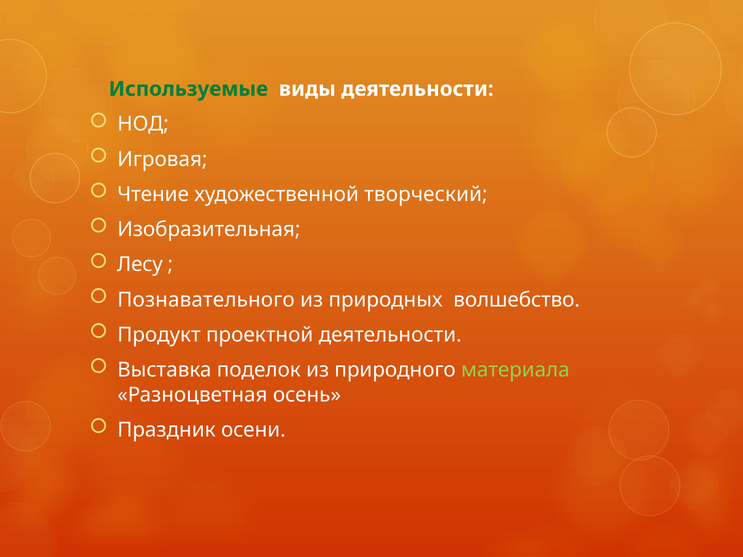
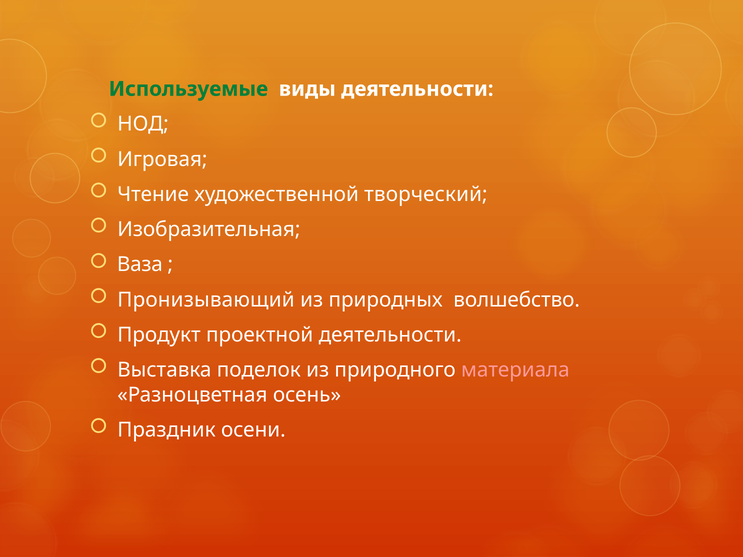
Лесу: Лесу -> Ваза (140, 265)
Познавательного: Познавательного -> Пронизывающий (206, 300)
материала colour: light green -> pink (515, 370)
